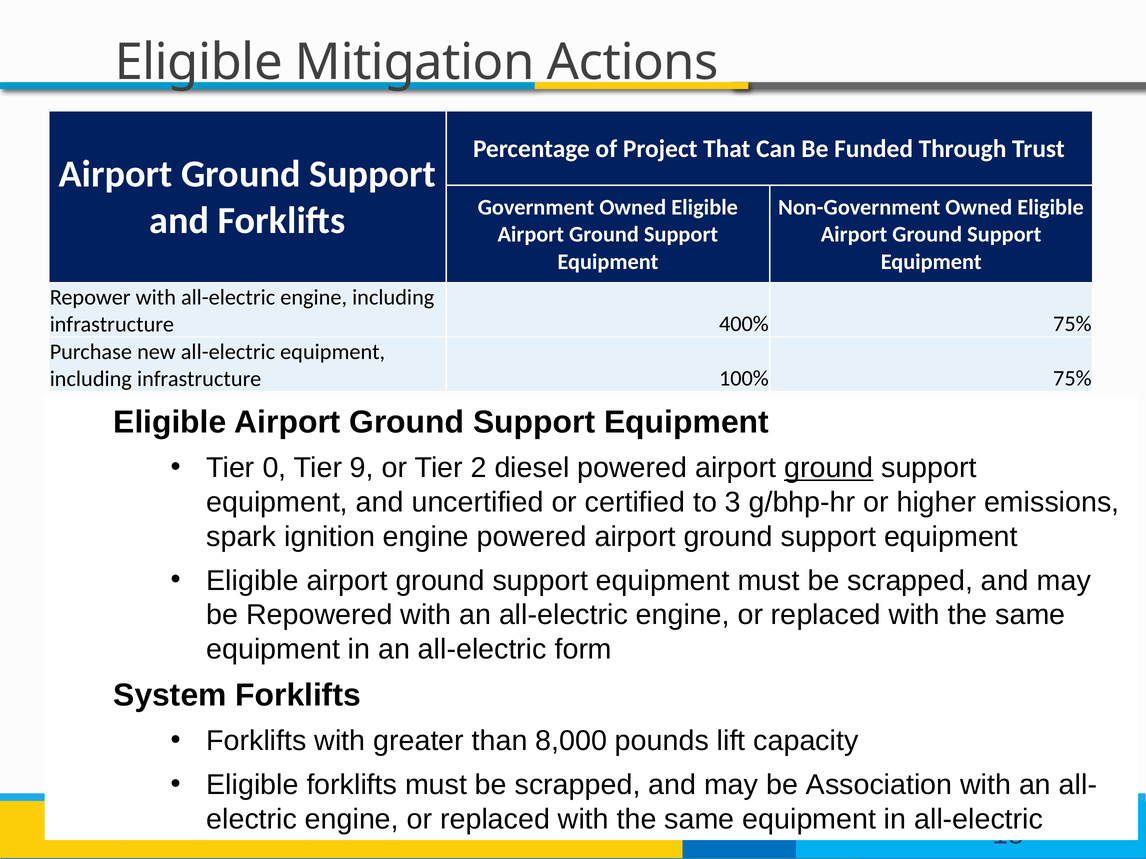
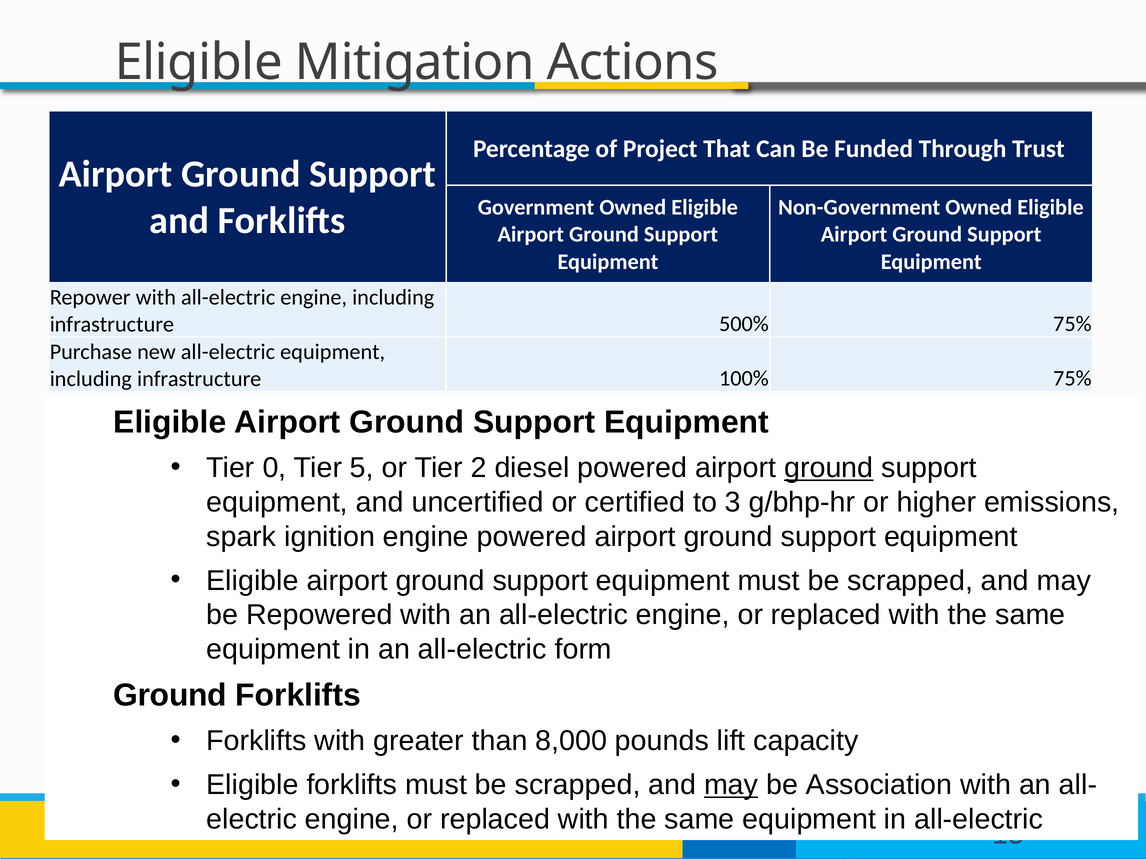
400%: 400% -> 500% (744, 324)
9: 9 -> 5 (362, 468)
System: System -> Ground (170, 696)
may underline: none -> present (731, 785)
